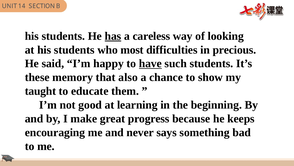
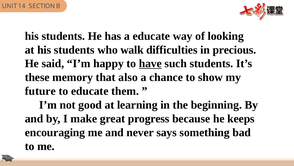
has underline: present -> none (113, 36)
a careless: careless -> educate (151, 36)
most: most -> walk (132, 50)
taught: taught -> future (40, 91)
